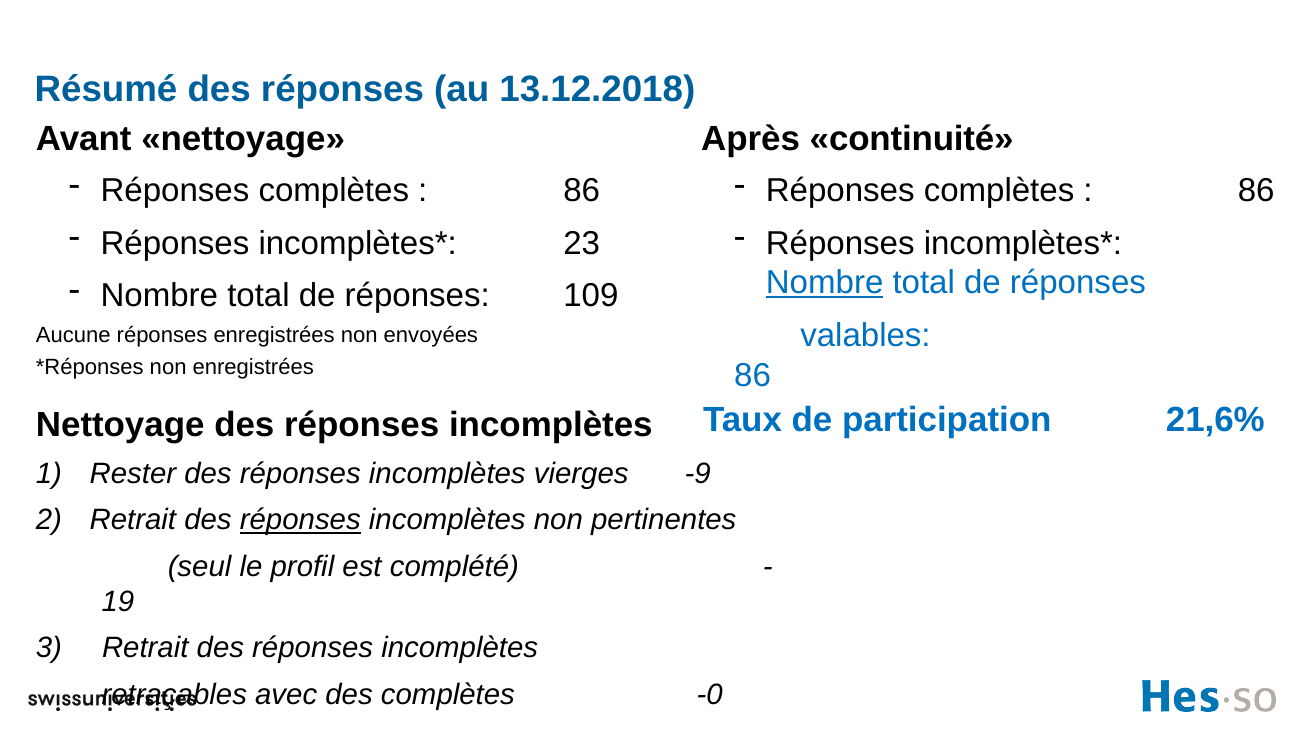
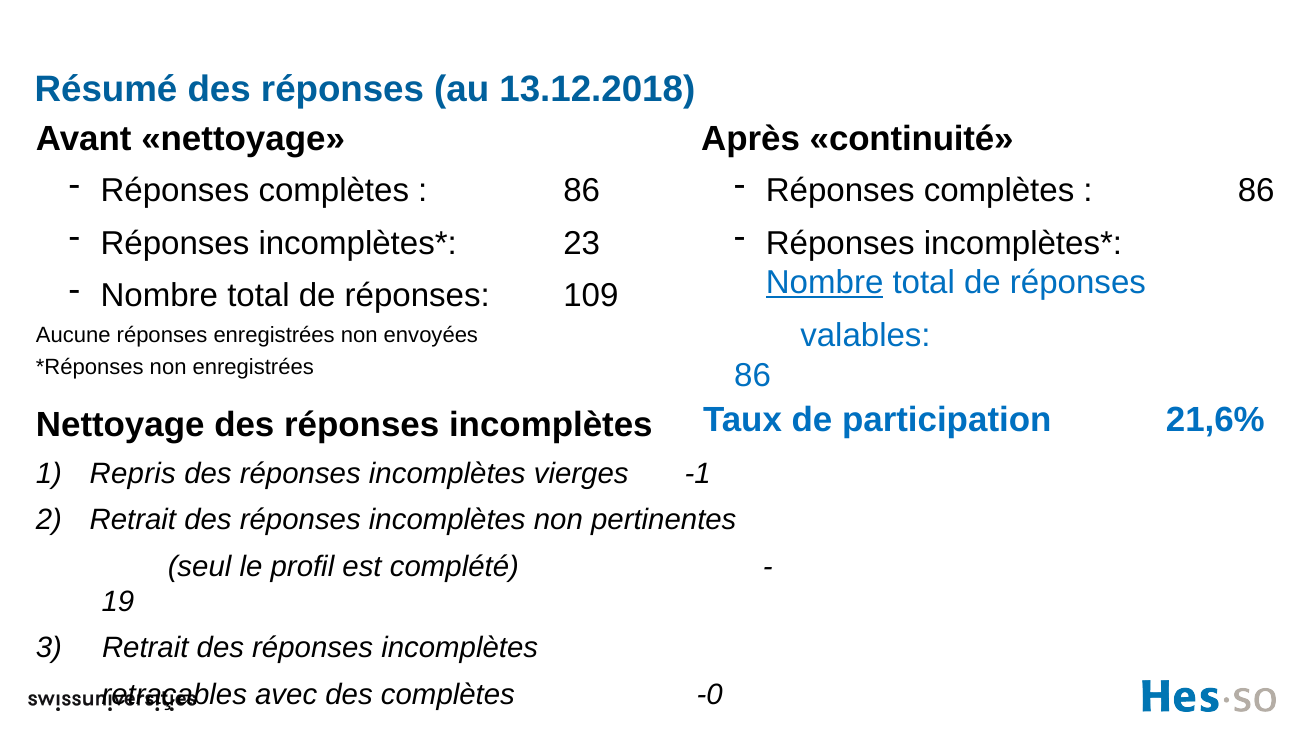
Rester: Rester -> Repris (133, 473)
-9: -9 -> -1 (698, 473)
réponses underline: present -> none (300, 520)
